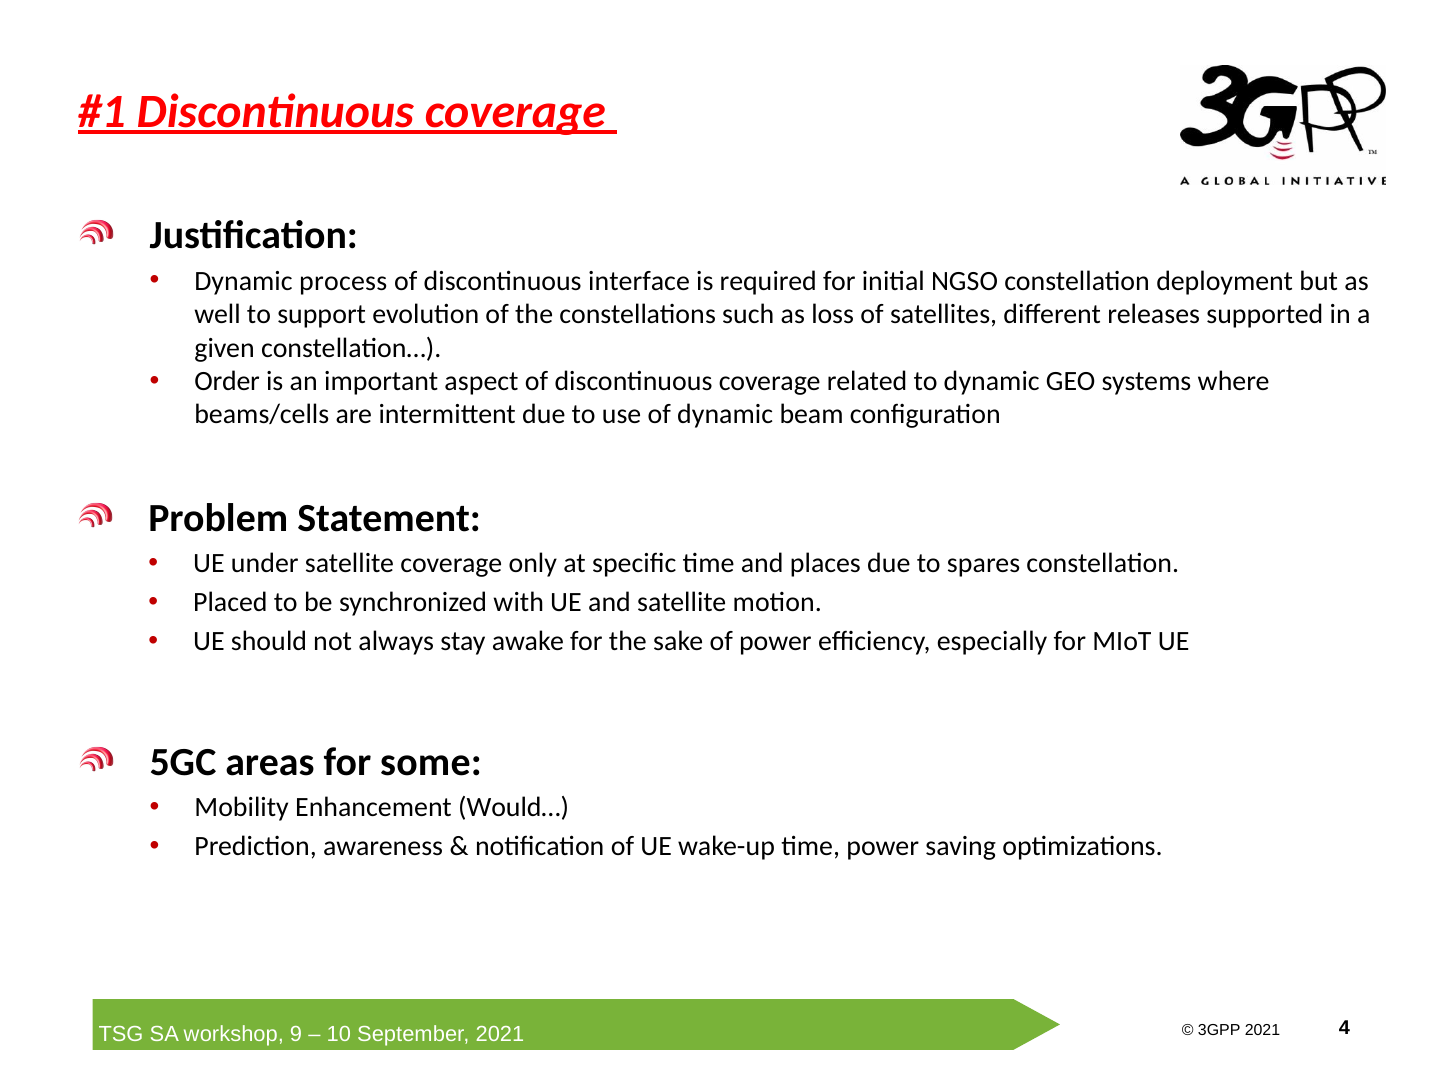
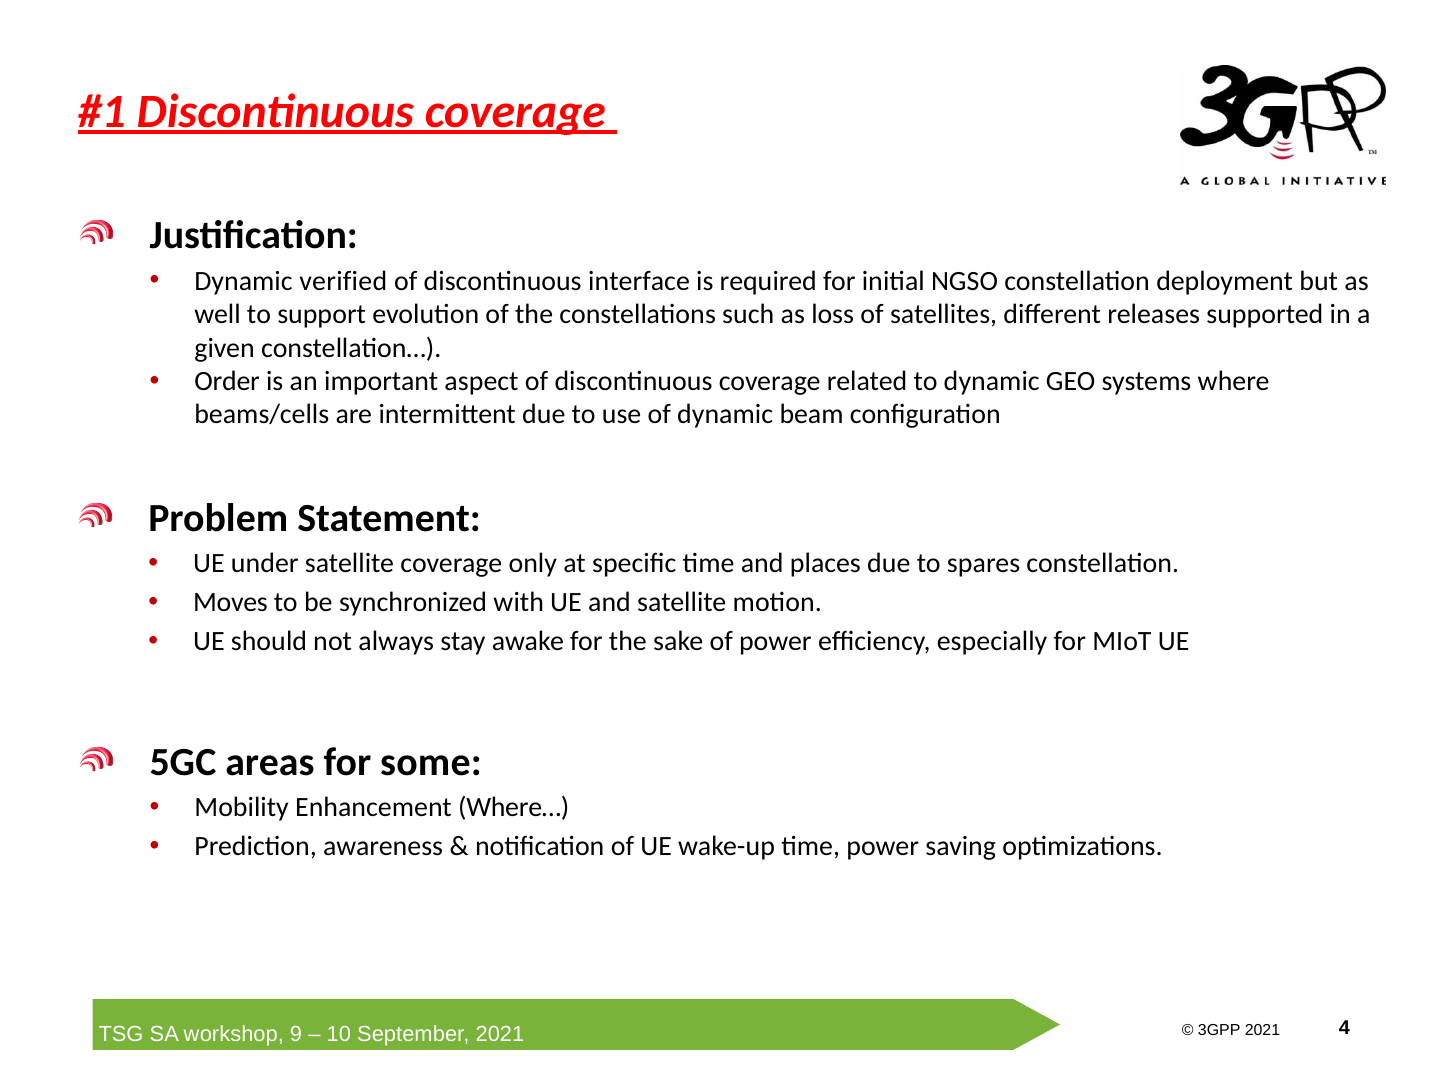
process: process -> verified (343, 281)
Placed: Placed -> Moves (231, 603)
Would…: Would… -> Where… (514, 808)
